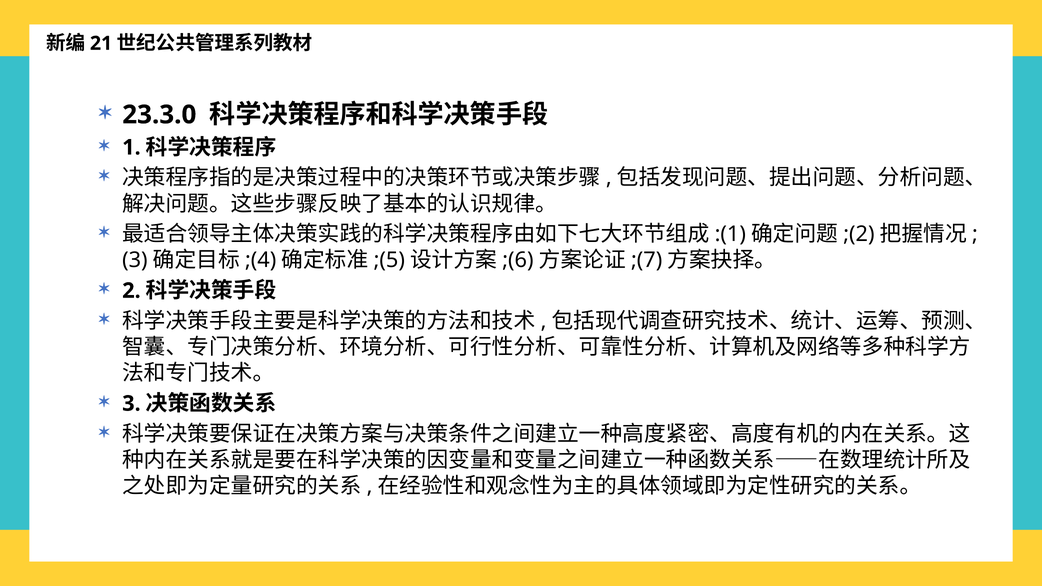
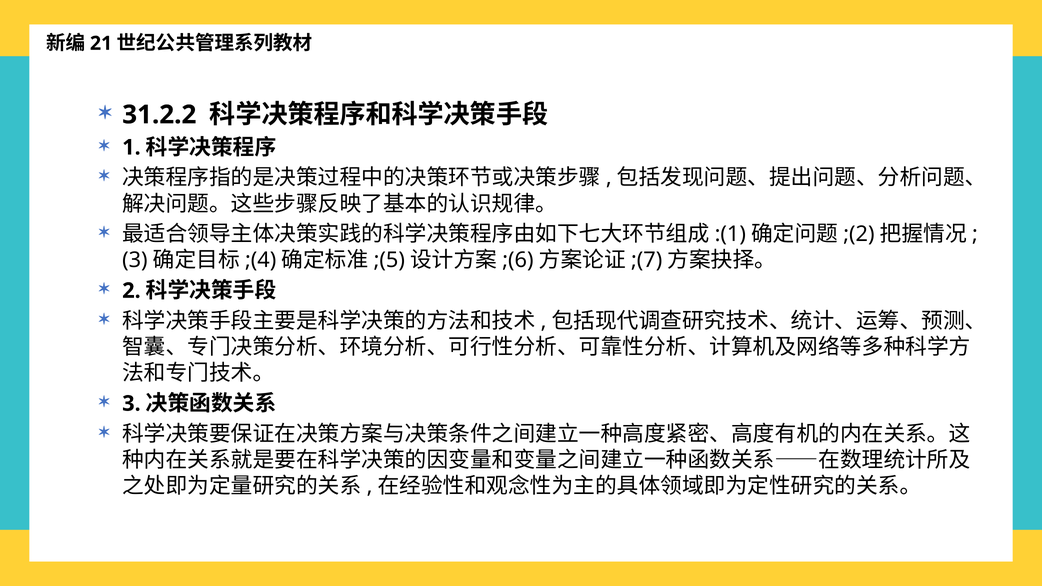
23.3.0: 23.3.0 -> 31.2.2 (159, 115)
